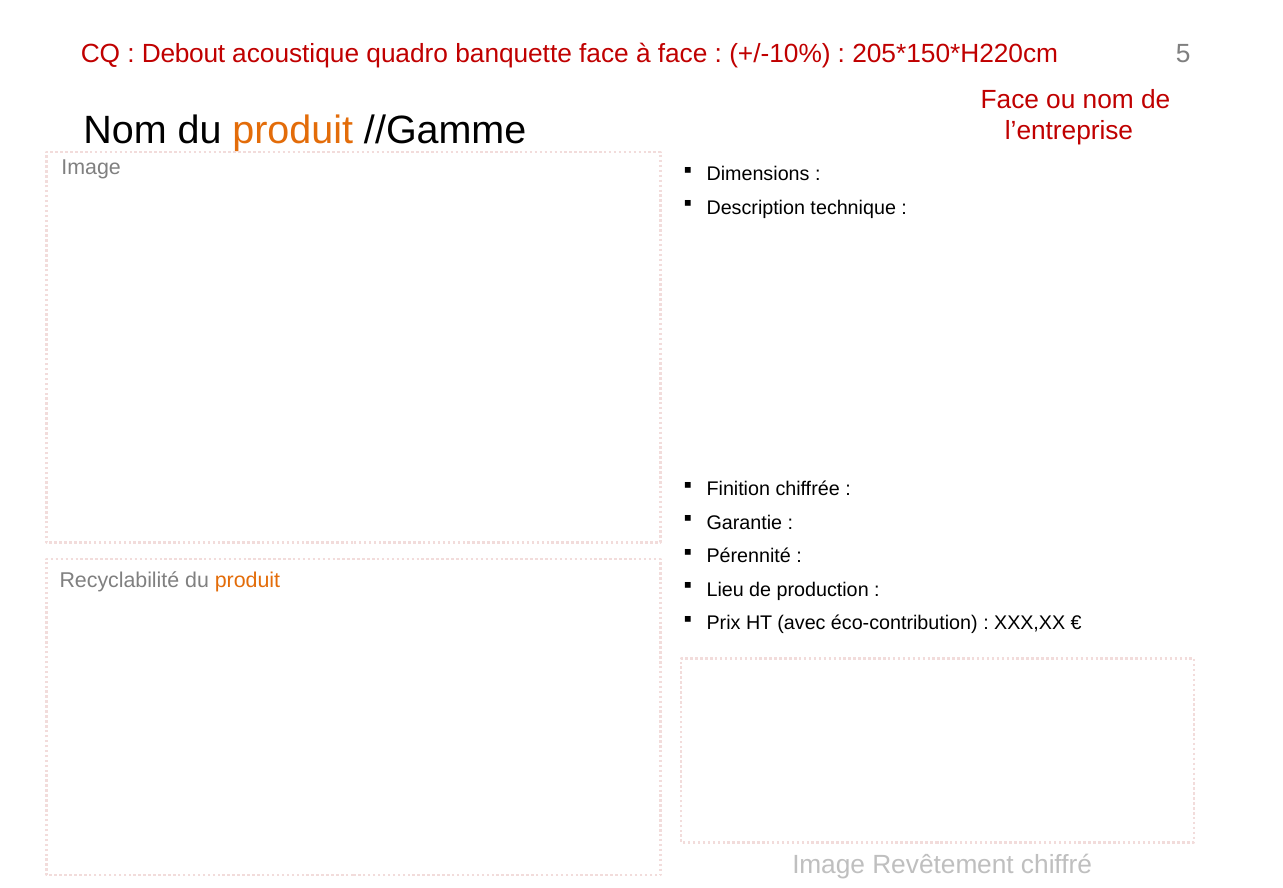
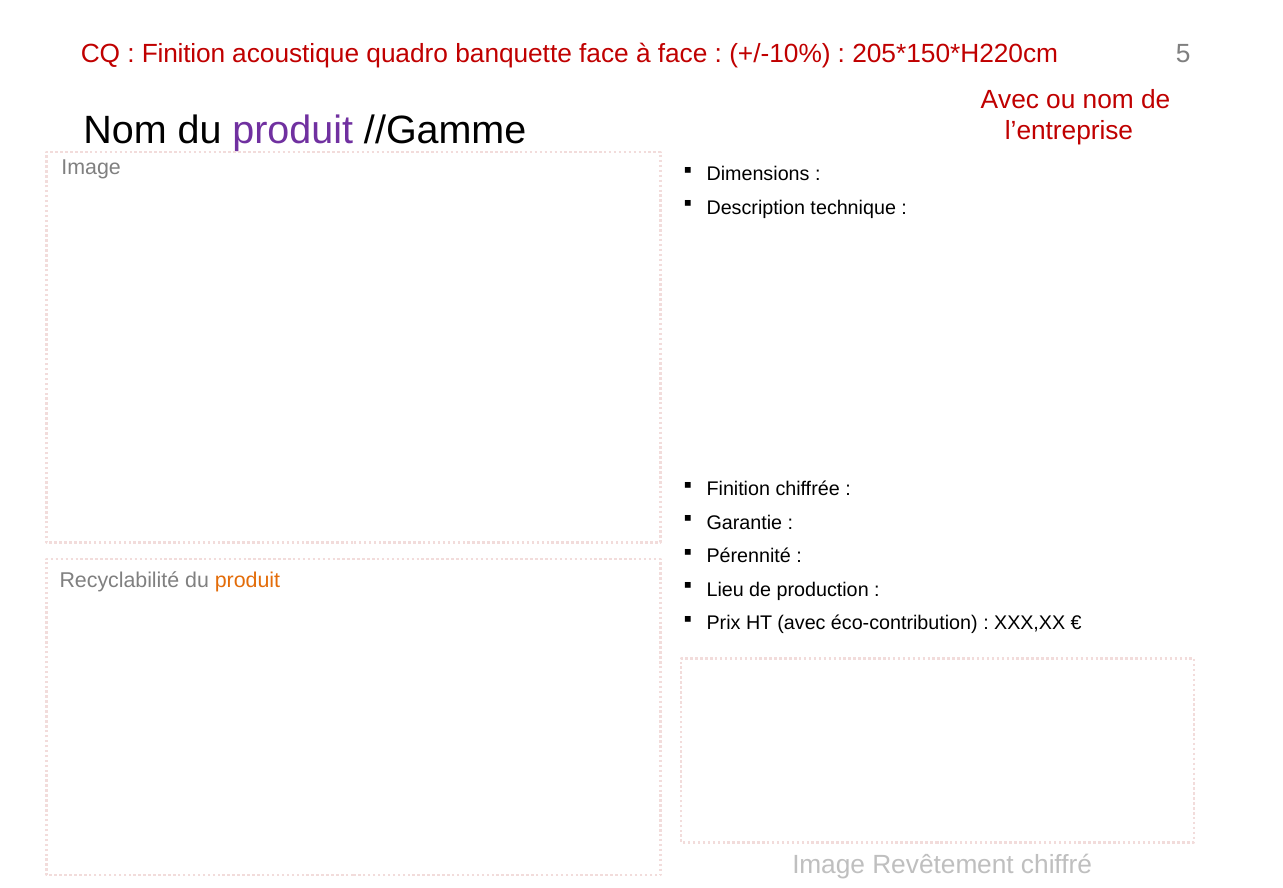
Debout: Debout -> Finition (183, 54)
Face: Face -> Avec (1010, 100)
produit colour: orange -> purple (293, 130)
